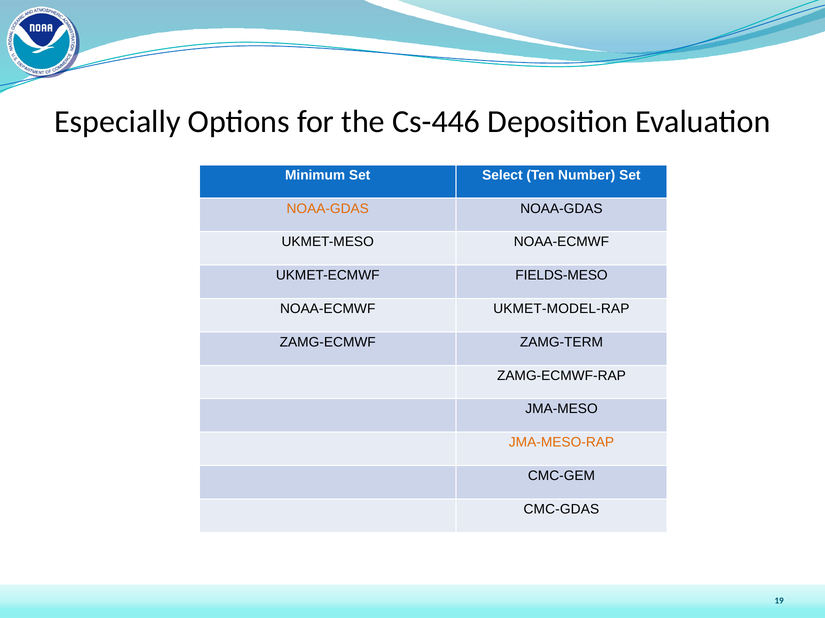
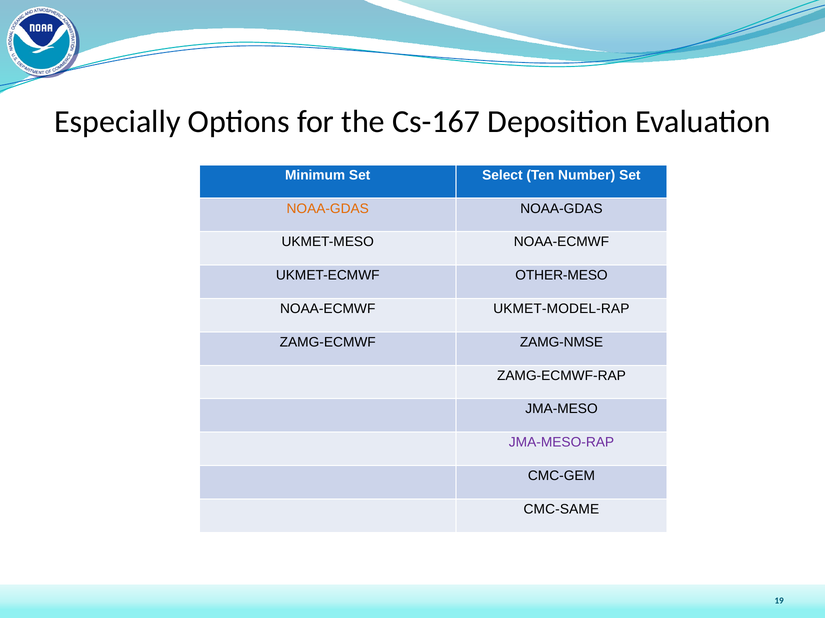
Cs-446: Cs-446 -> Cs-167 (436, 122)
FIELDS-MESO: FIELDS-MESO -> OTHER-MESO (562, 276)
ZAMG-TERM: ZAMG-TERM -> ZAMG-NMSE (562, 343)
JMA-MESO-RAP colour: orange -> purple (561, 443)
CMC-GDAS: CMC-GDAS -> CMC-SAME (561, 510)
